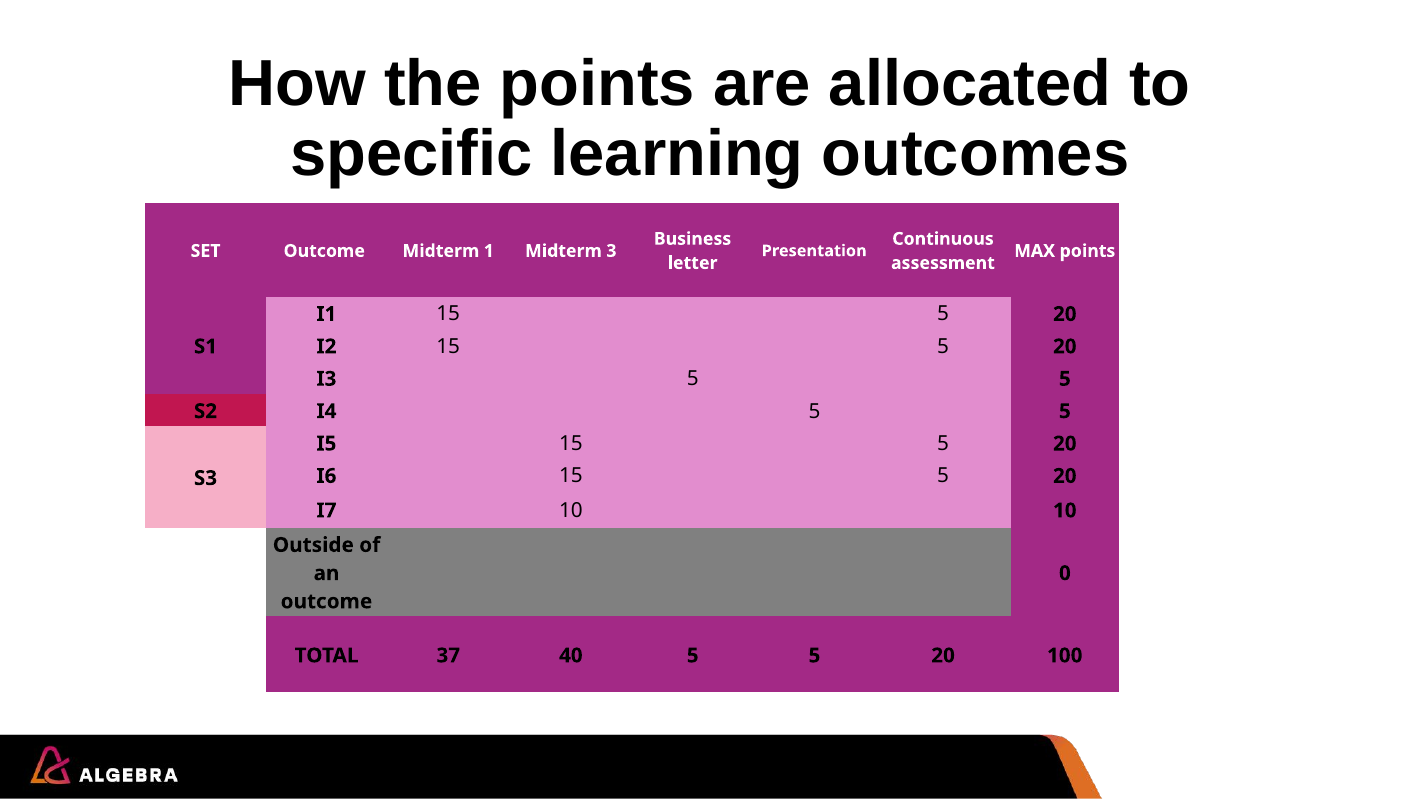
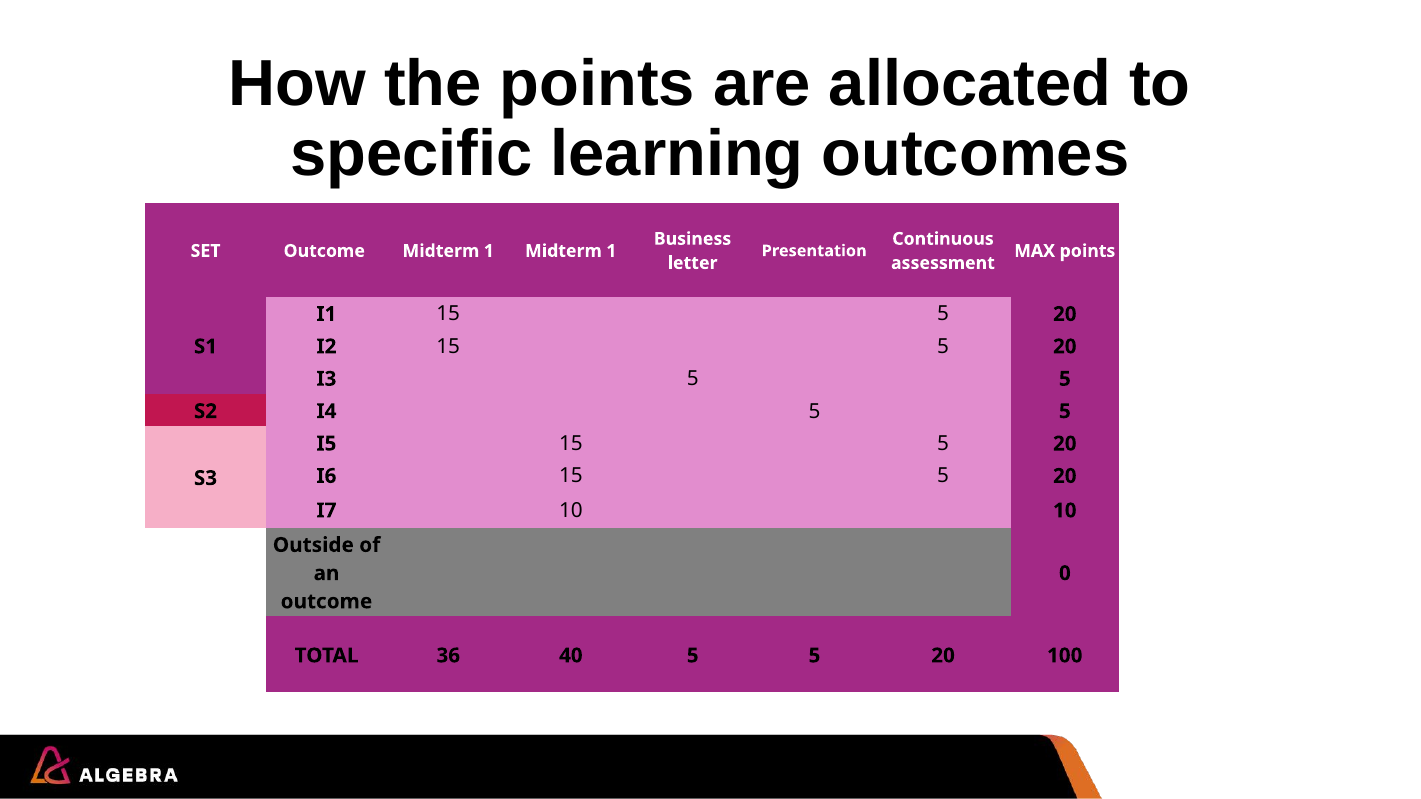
1 Midterm 3: 3 -> 1 (611, 251)
37: 37 -> 36 (448, 656)
